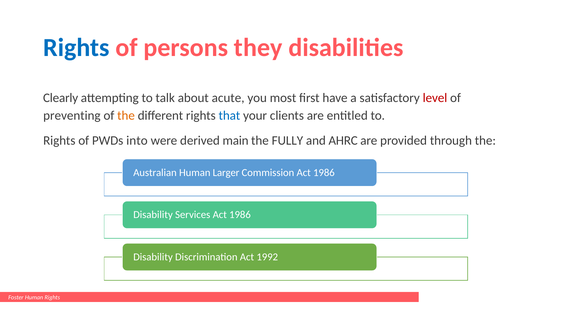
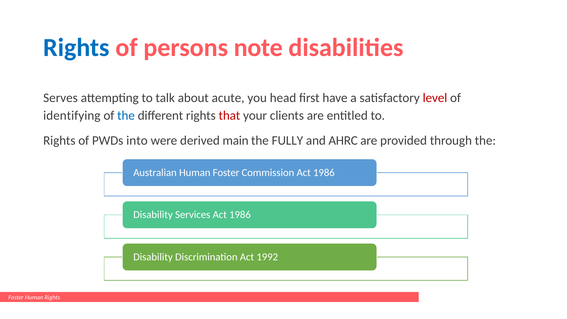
they: they -> note (258, 48)
Clearly: Clearly -> Serves (61, 98)
most: most -> head (283, 98)
preventing: preventing -> identifying (72, 116)
the colour: orange -> blue (126, 116)
that colour: blue -> red (229, 116)
Human Larger: Larger -> Foster (226, 172)
